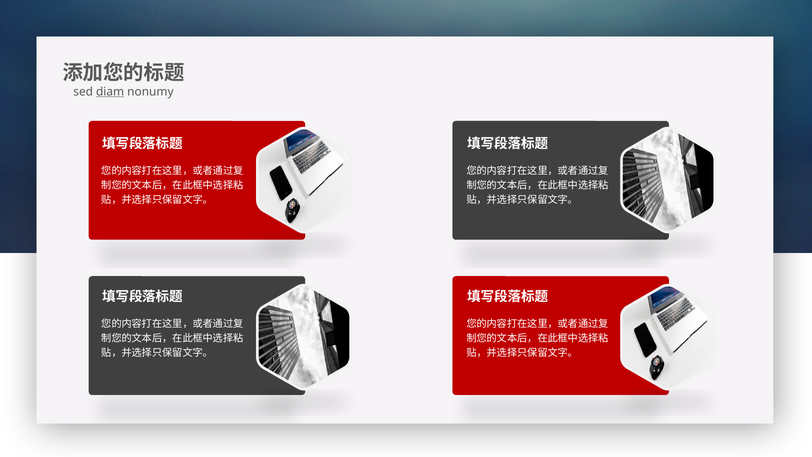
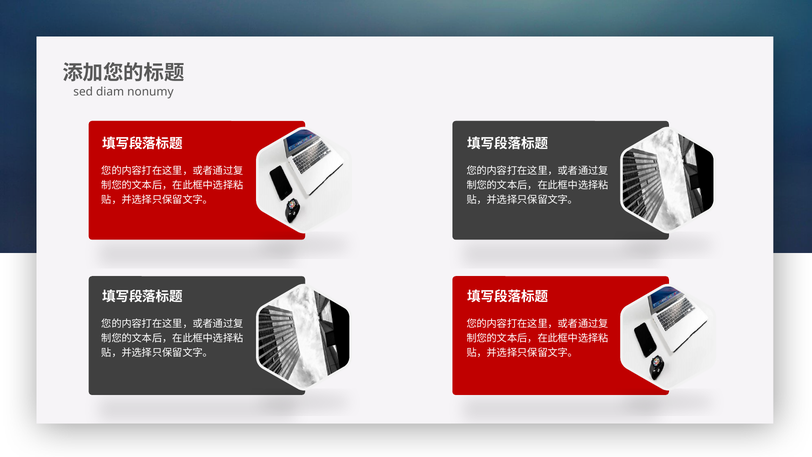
diam underline: present -> none (110, 92)
